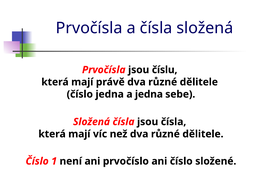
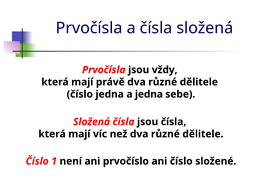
číslu: číslu -> vždy (165, 70)
